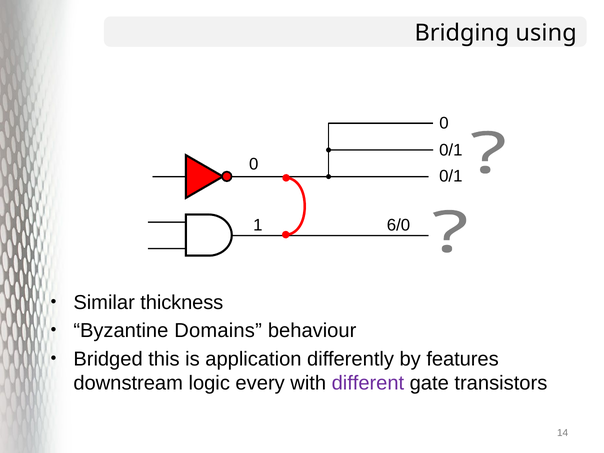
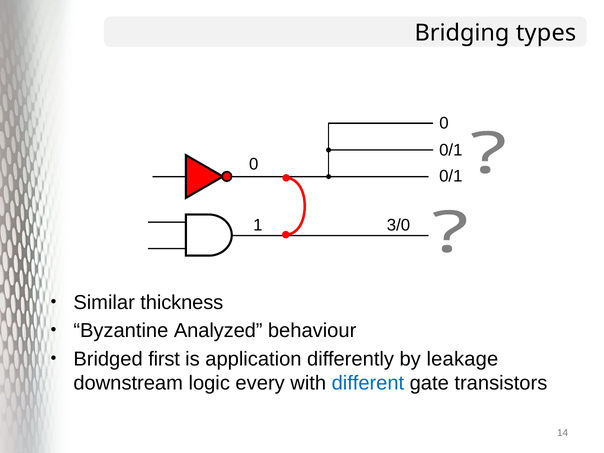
using: using -> types (546, 33)
6/0: 6/0 -> 3/0 (399, 225)
Domains: Domains -> Analyzed (218, 331)
this: this -> first (164, 359)
features: features -> leakage (462, 359)
different colour: purple -> blue (368, 383)
